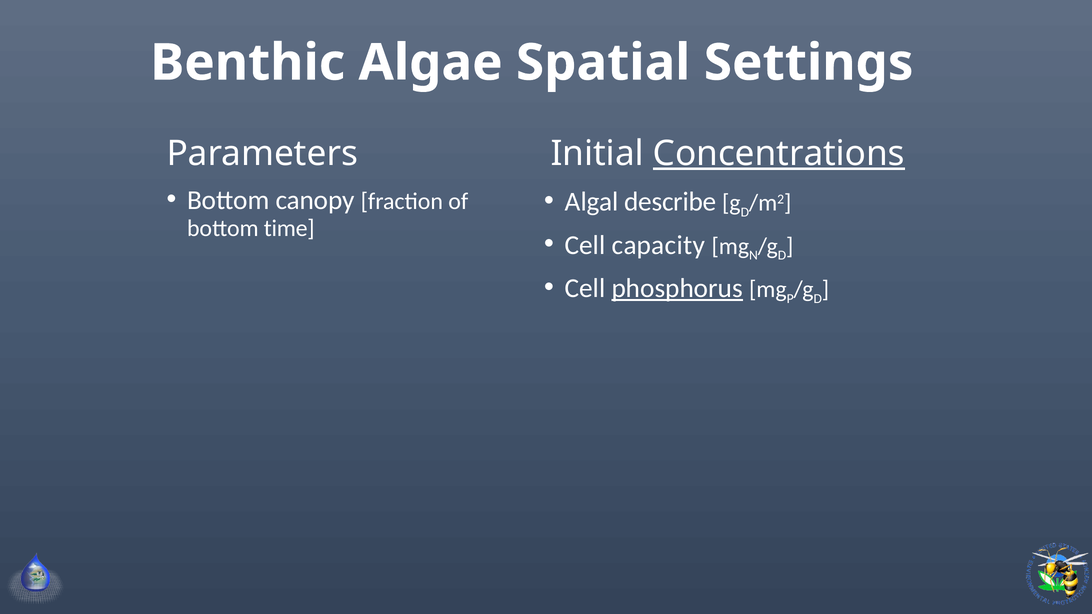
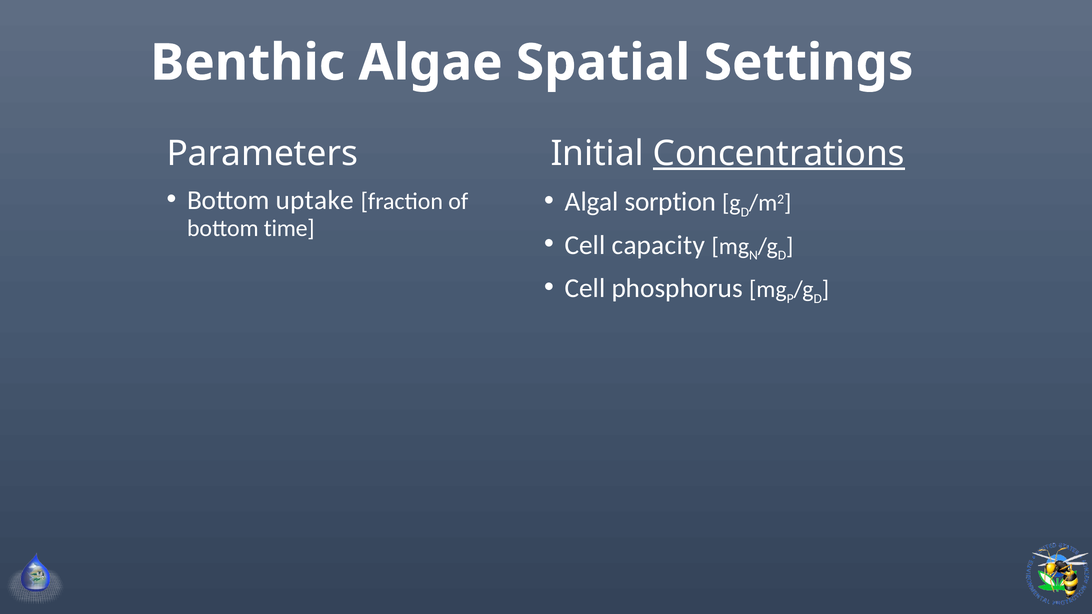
canopy: canopy -> uptake (315, 200)
describe: describe -> sorption (670, 202)
phosphorus underline: present -> none (677, 288)
